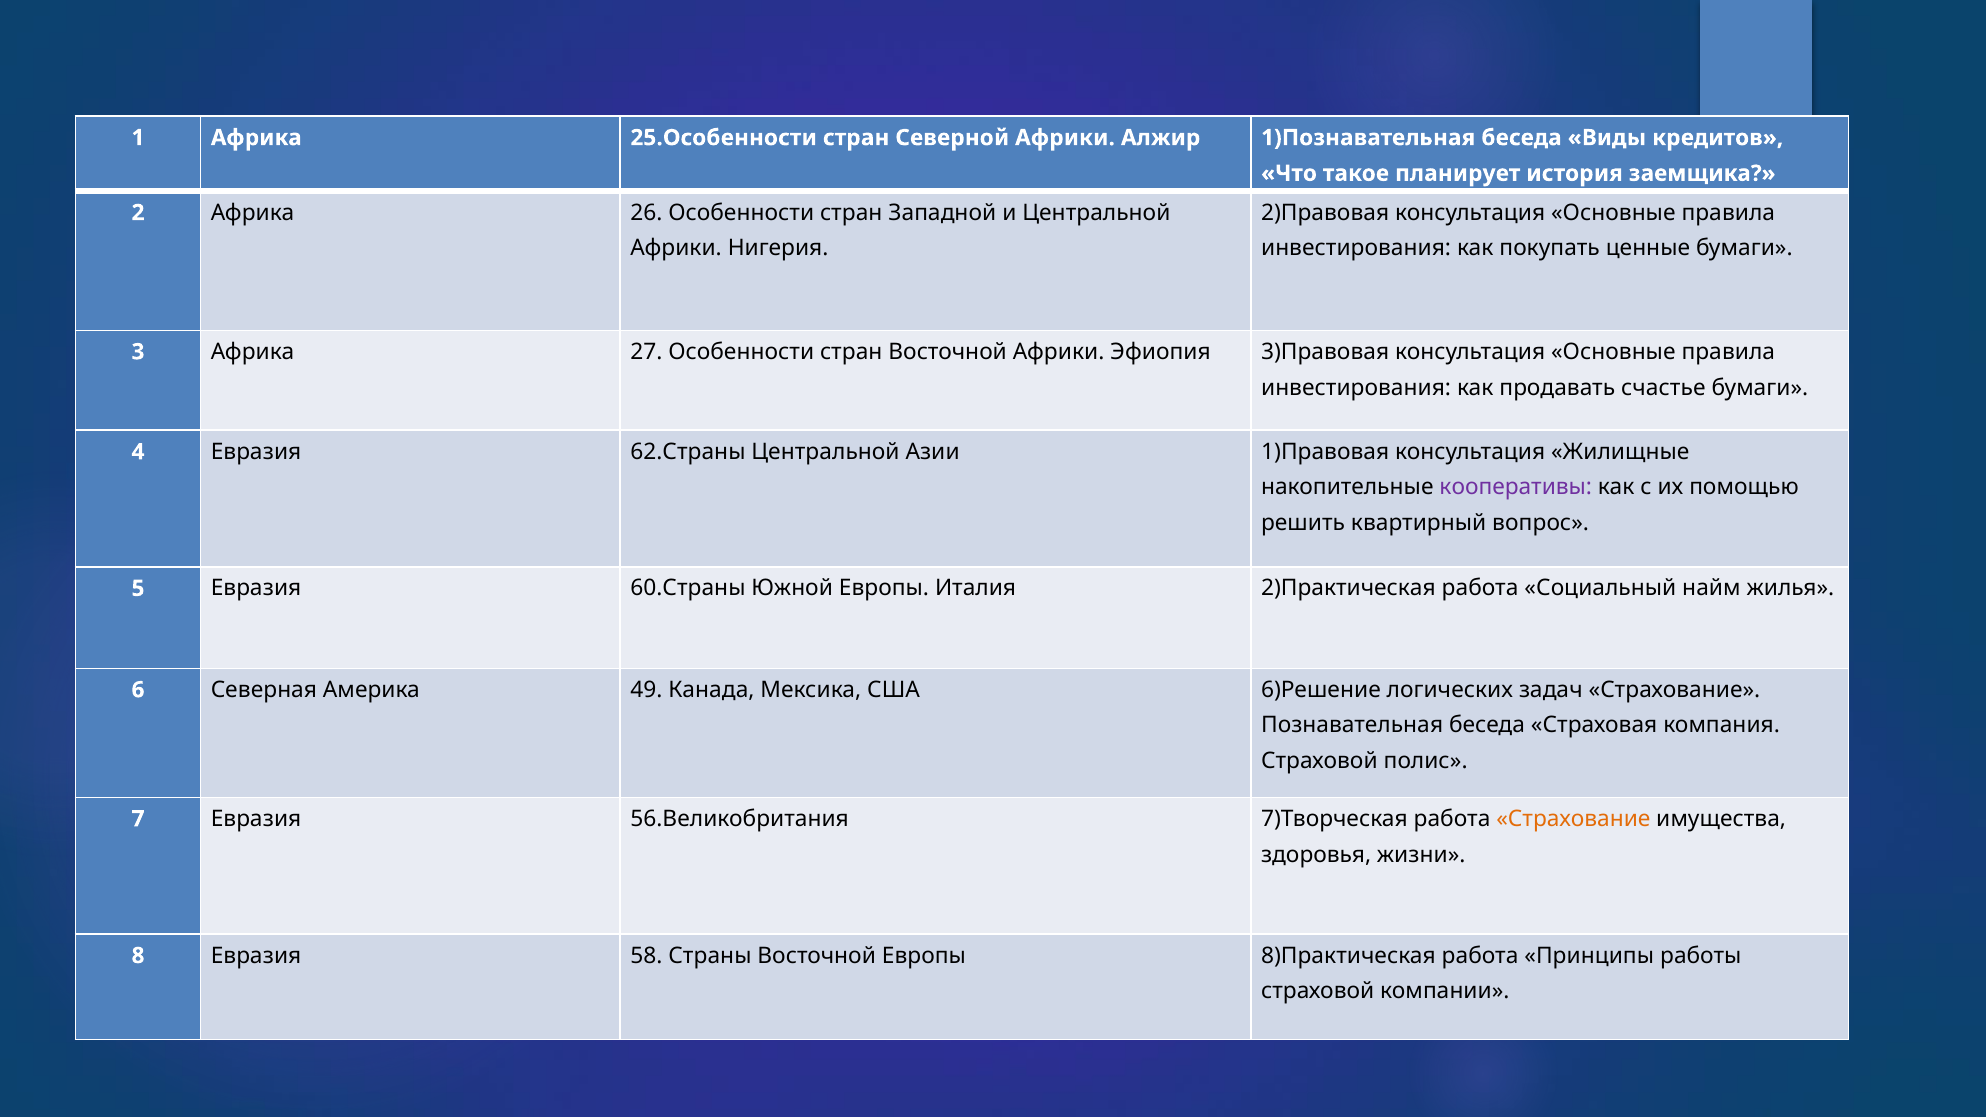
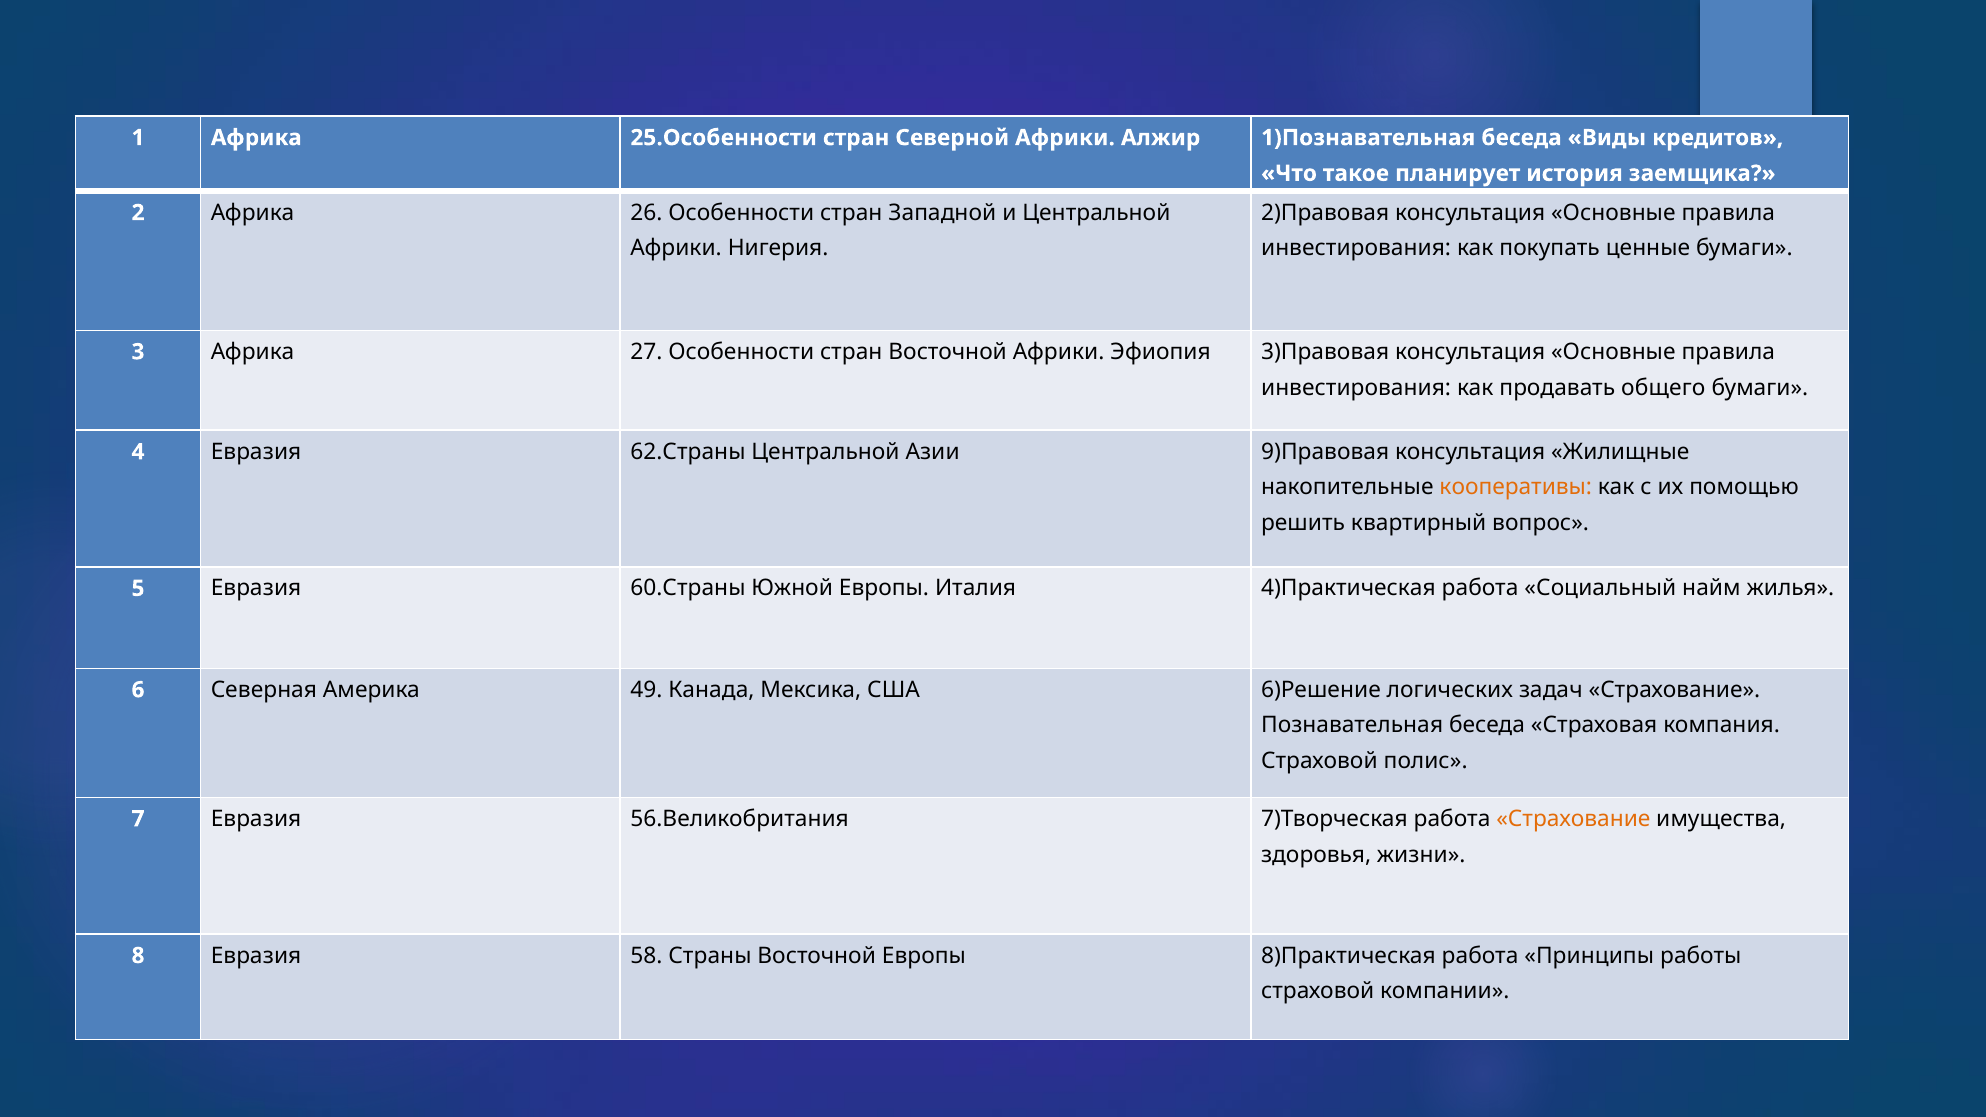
счастье: счастье -> общего (1663, 388)
1)Правовая: 1)Правовая -> 9)Правовая (1325, 452)
кооперативы colour: purple -> orange (1516, 487)
2)Практическая: 2)Практическая -> 4)Практическая (1348, 589)
